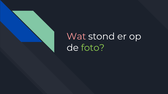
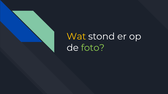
Wat colour: pink -> yellow (76, 37)
